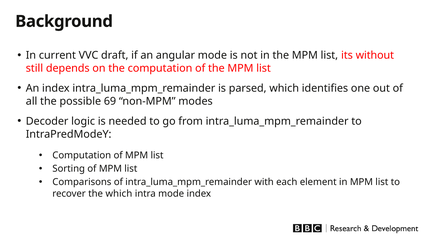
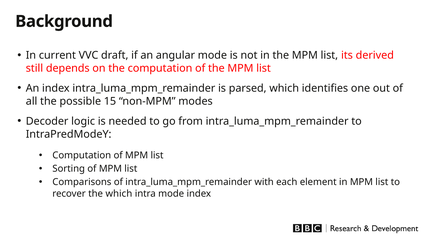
without: without -> derived (375, 55)
69: 69 -> 15 (110, 101)
